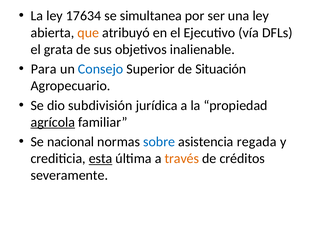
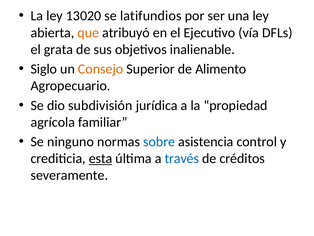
17634: 17634 -> 13020 (84, 16)
simultanea: simultanea -> latifundios (151, 16)
Para: Para -> Siglo (44, 69)
Consejo colour: blue -> orange (101, 69)
Situación: Situación -> Alimento (221, 69)
agrícola underline: present -> none (53, 122)
nacional: nacional -> ninguno (71, 141)
regada: regada -> control (257, 141)
través colour: orange -> blue (182, 158)
